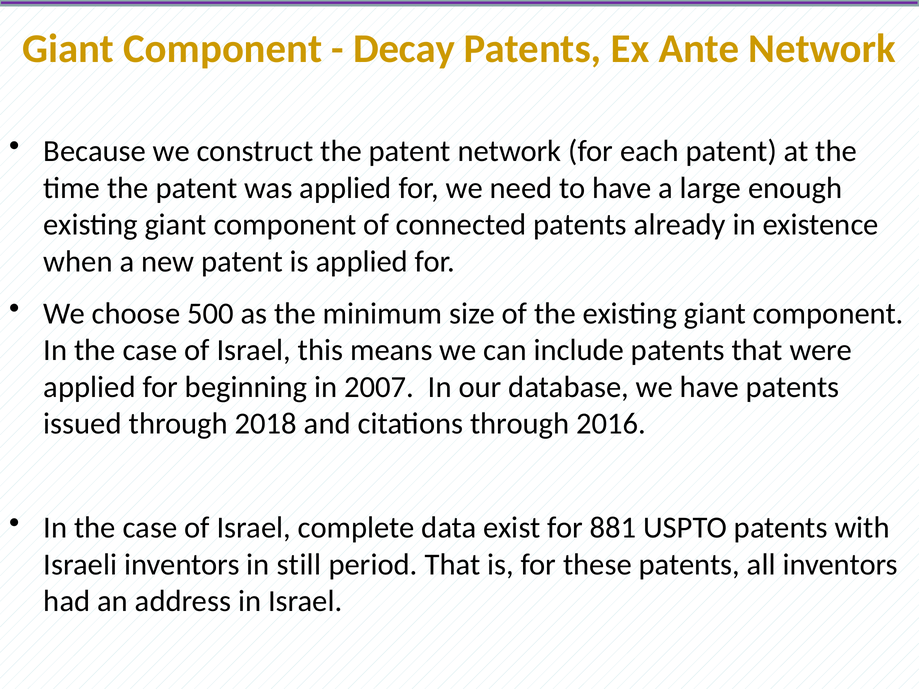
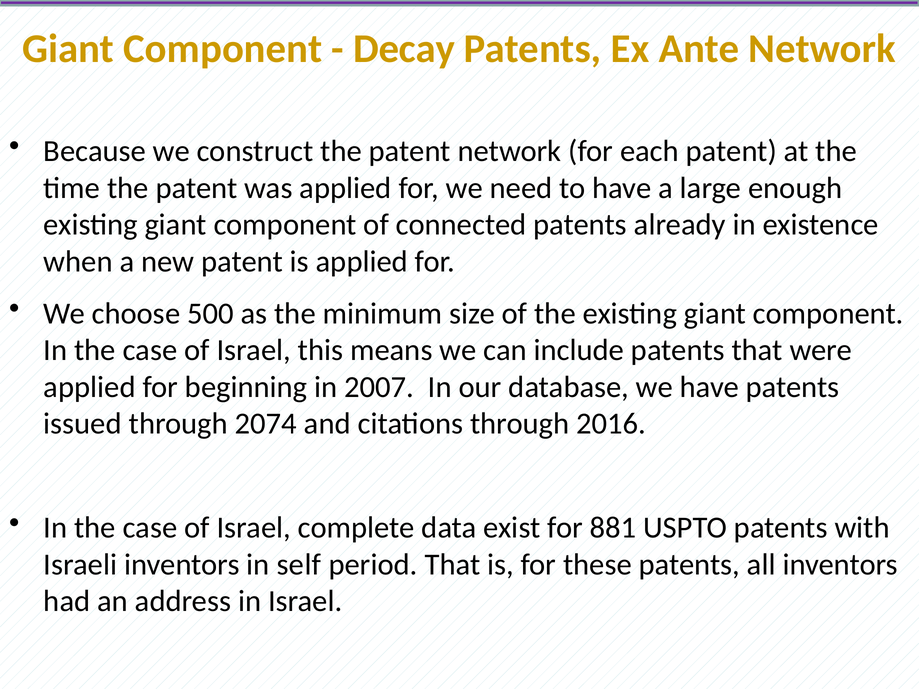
2018: 2018 -> 2074 (266, 424)
still: still -> self (299, 565)
